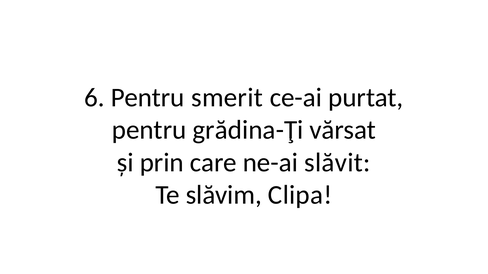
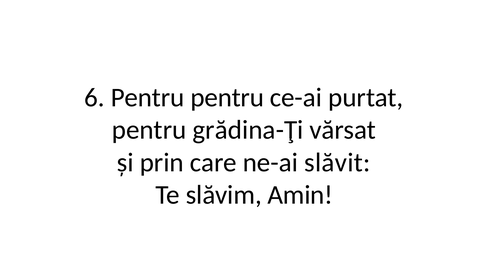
Pentru smerit: smerit -> pentru (227, 98)
Clipa: Clipa -> Amin (300, 195)
